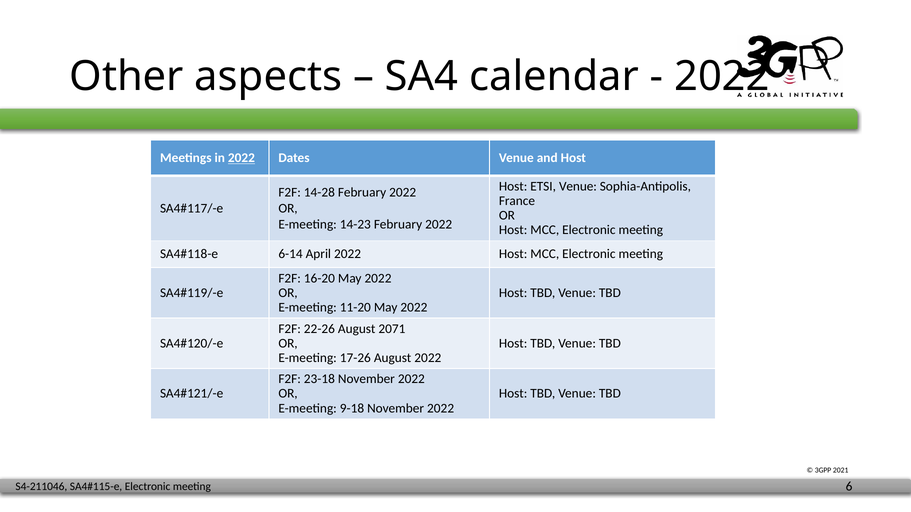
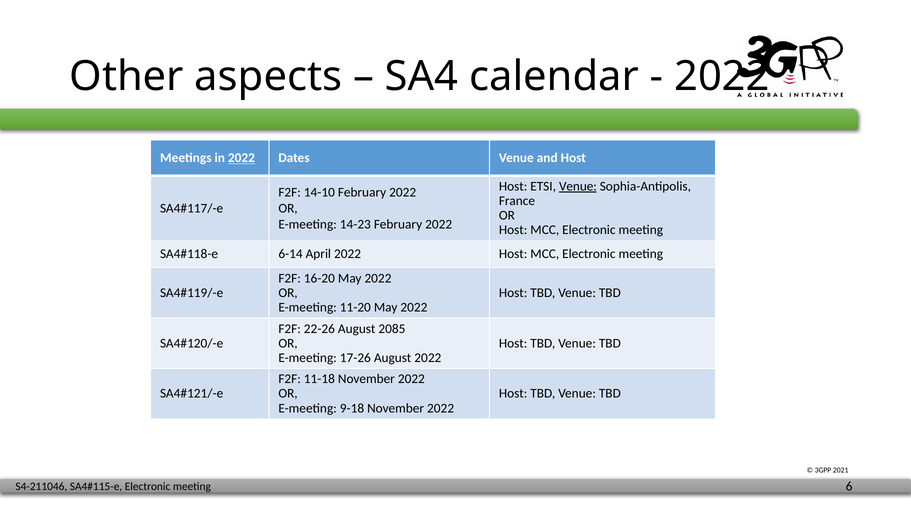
Venue underline: none -> present (578, 187)
14-28: 14-28 -> 14-10 (319, 192)
2071: 2071 -> 2085 (392, 329)
23-18: 23-18 -> 11-18 (319, 379)
